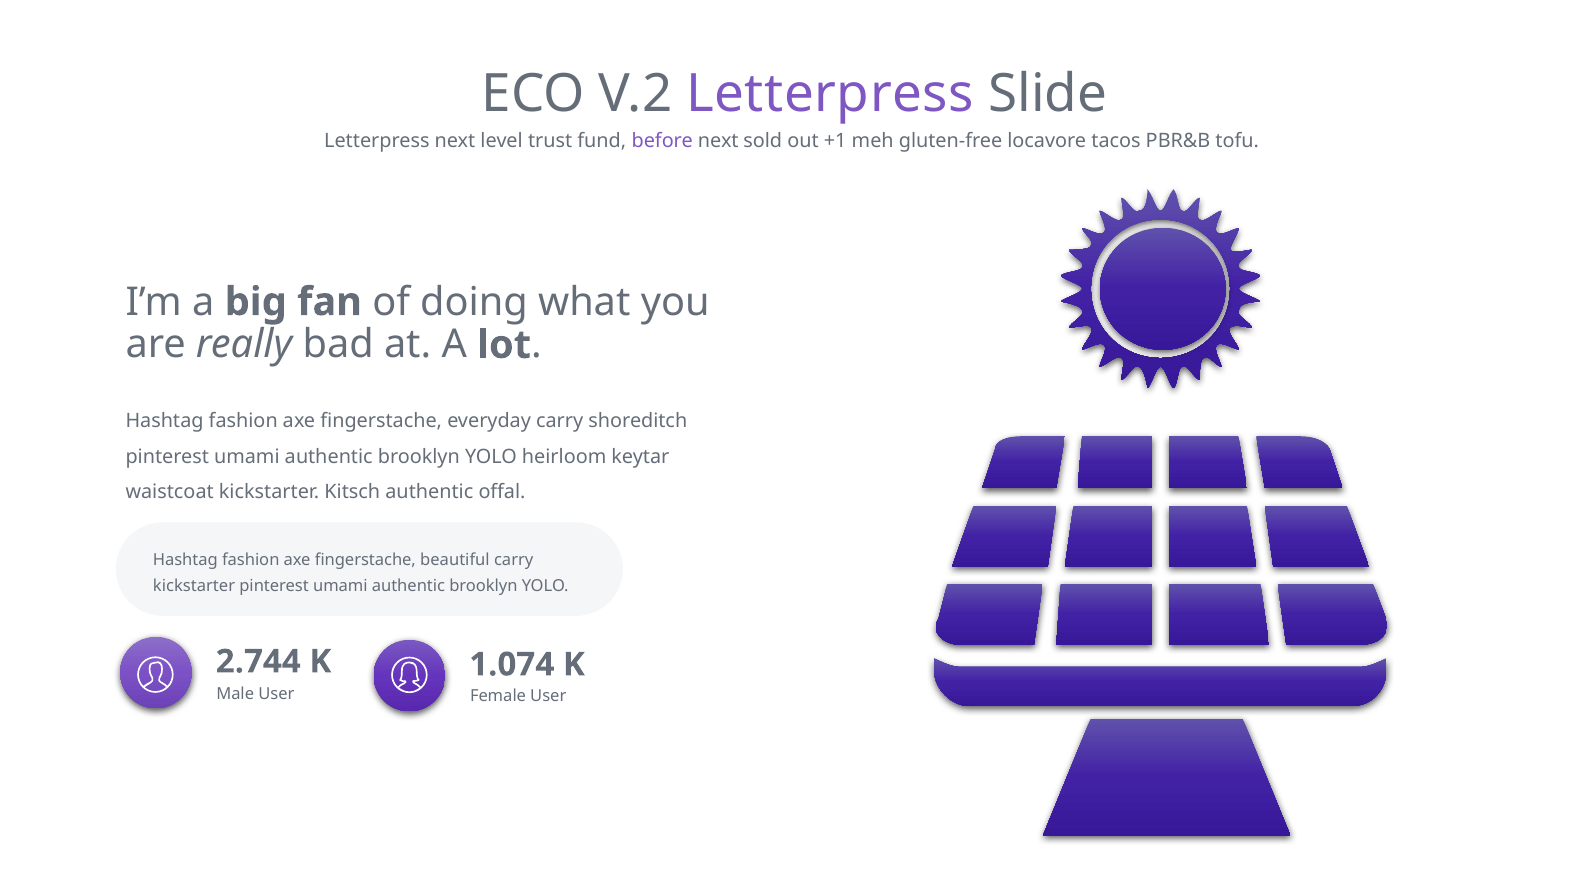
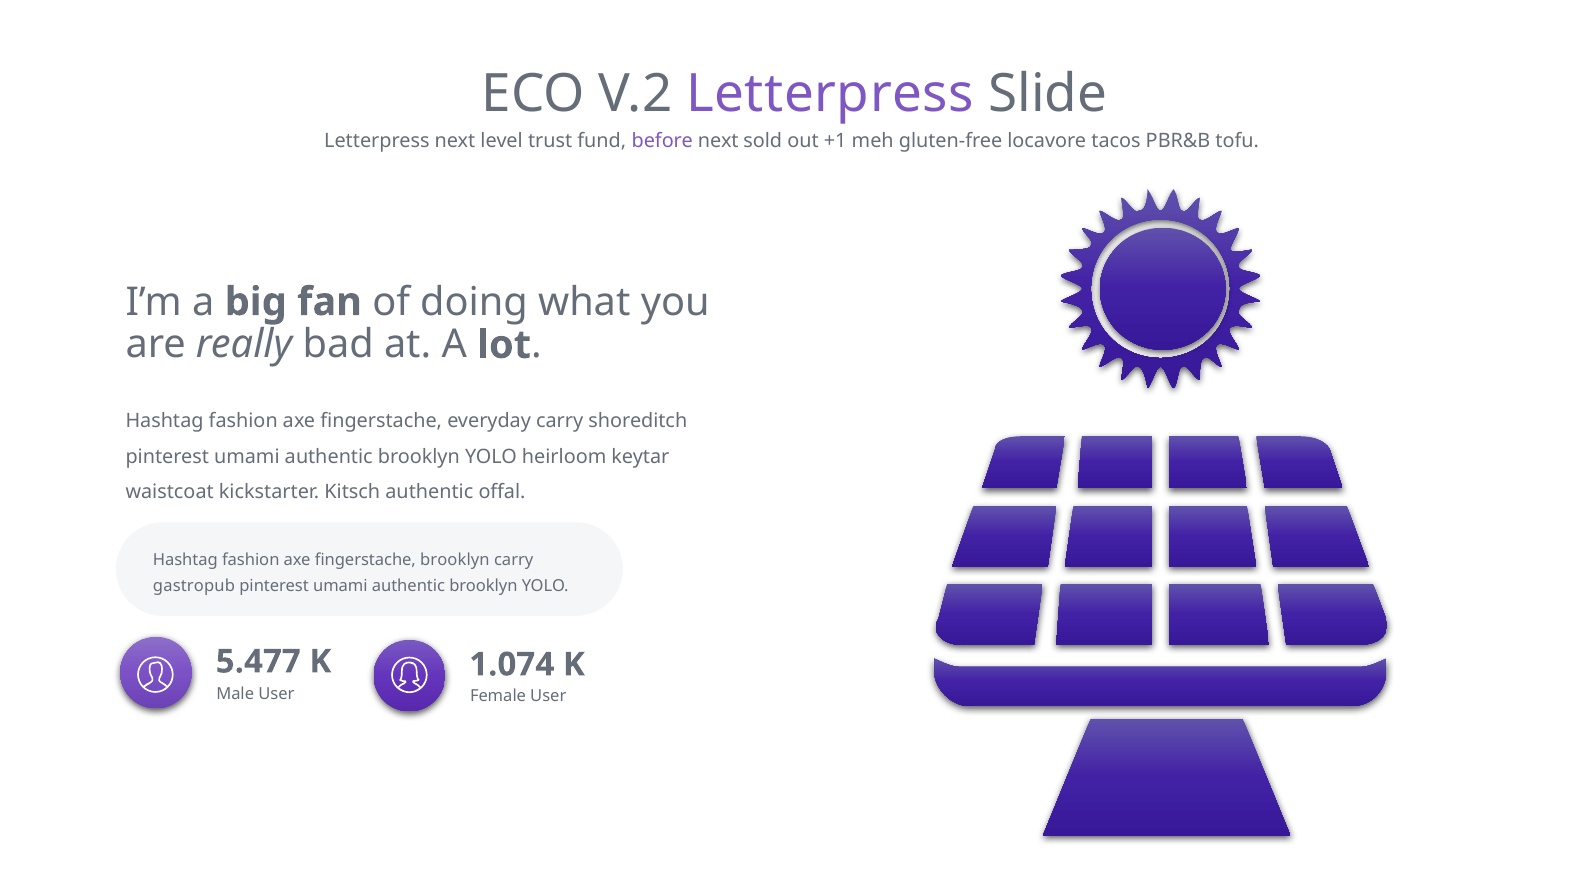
fingerstache beautiful: beautiful -> brooklyn (455, 560)
kickstarter: kickstarter -> gastropub (194, 586)
2.744: 2.744 -> 5.477 (258, 662)
